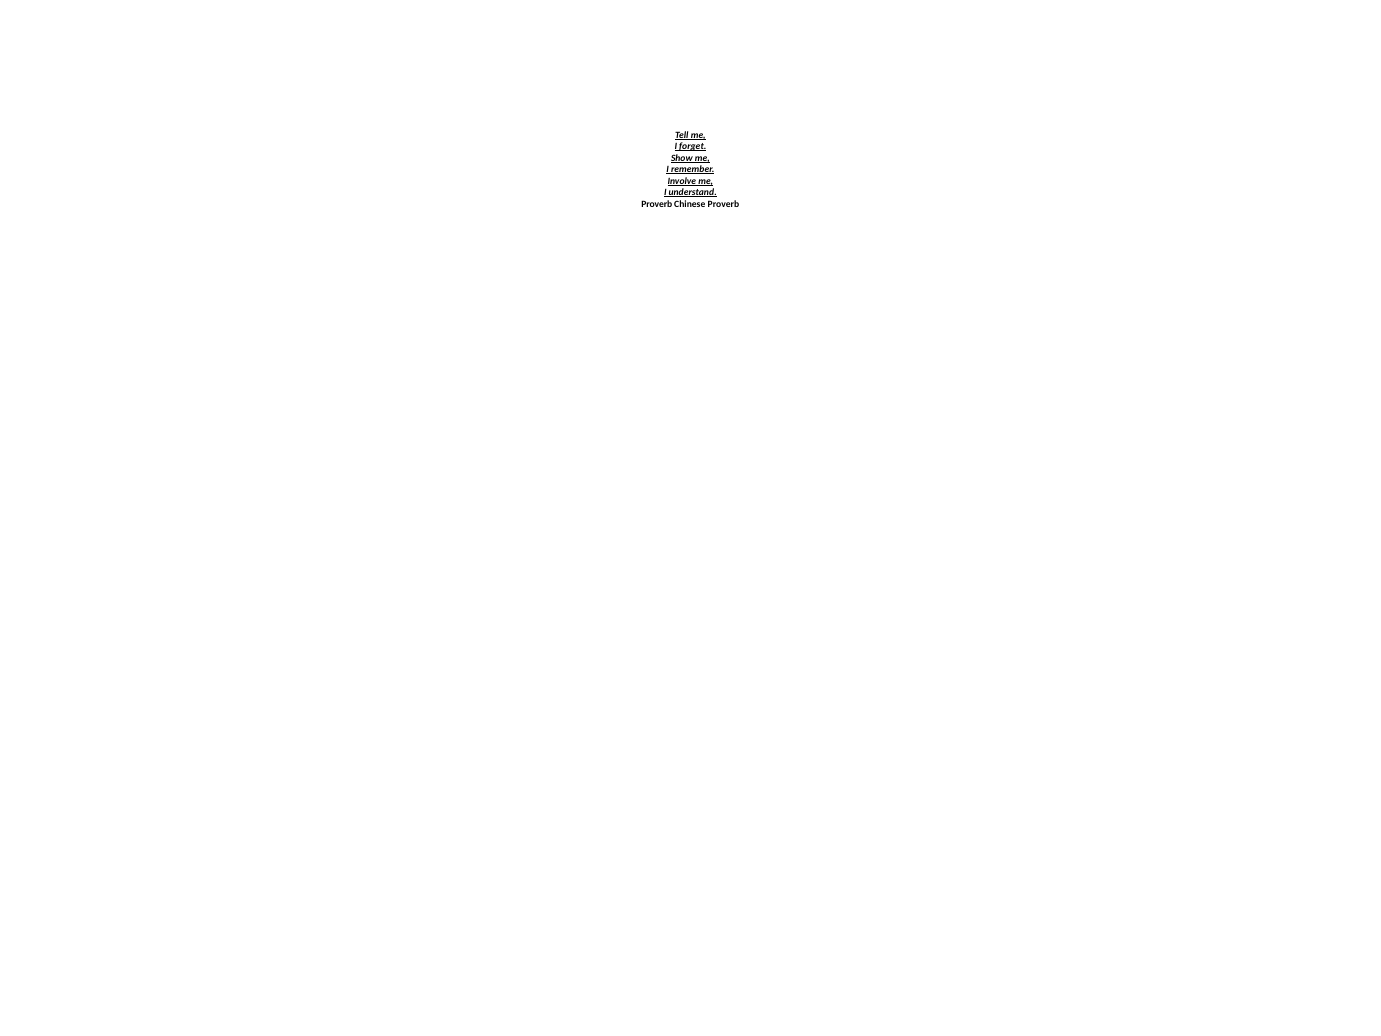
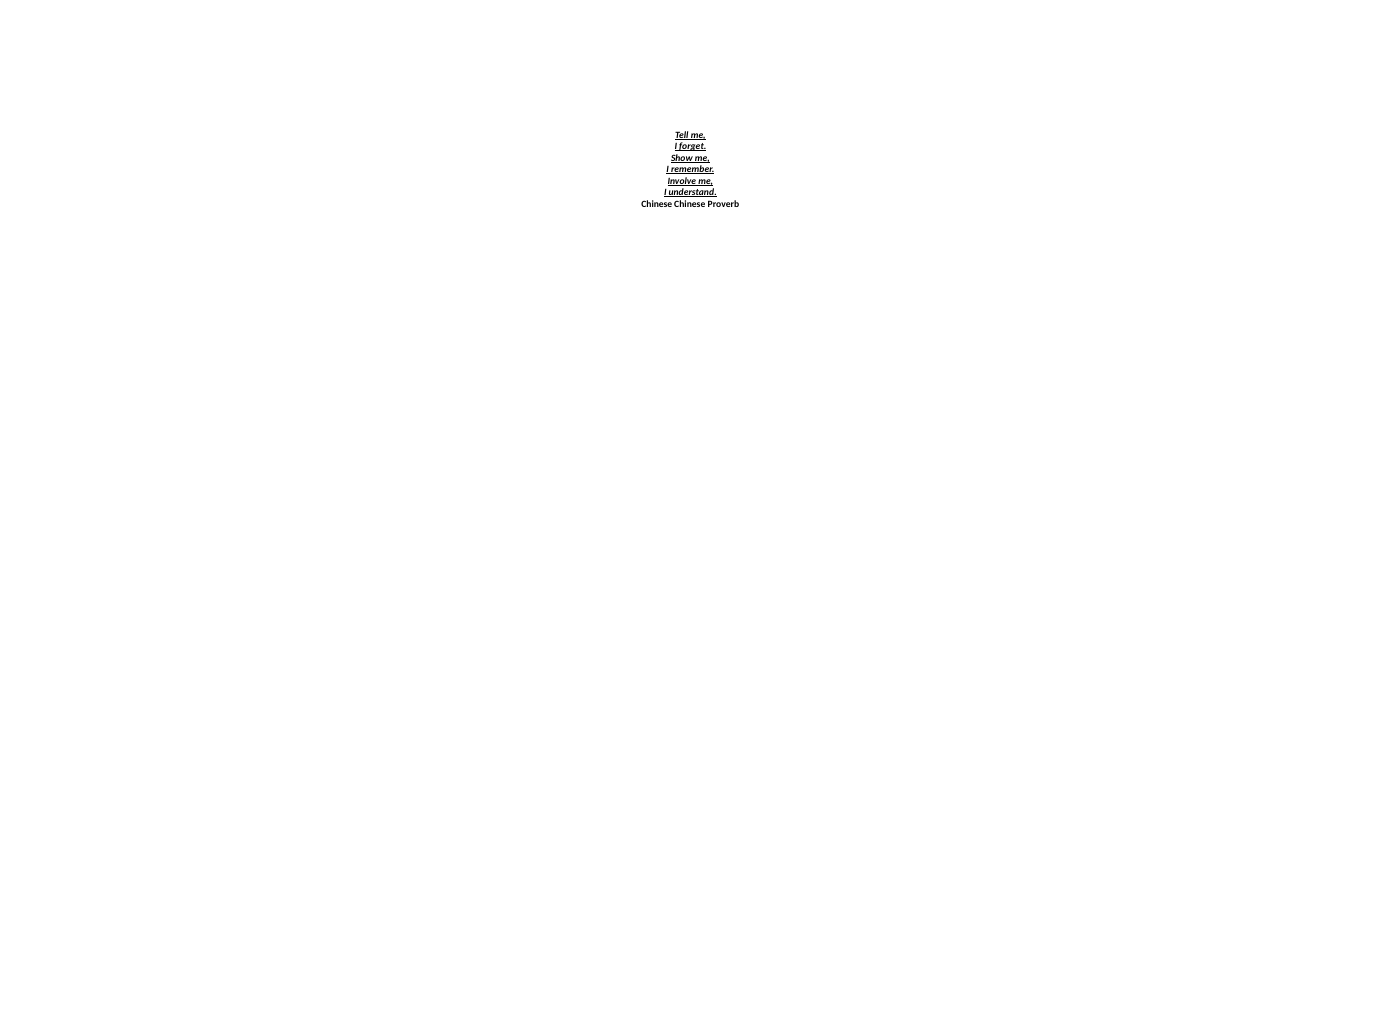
Proverb: Proverb -> Chinese (657, 204)
